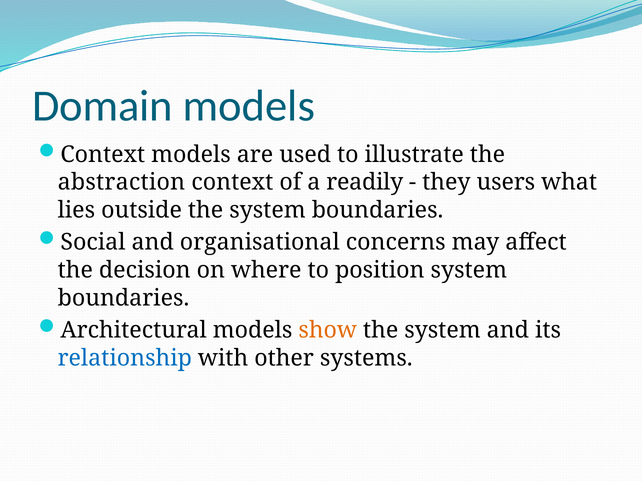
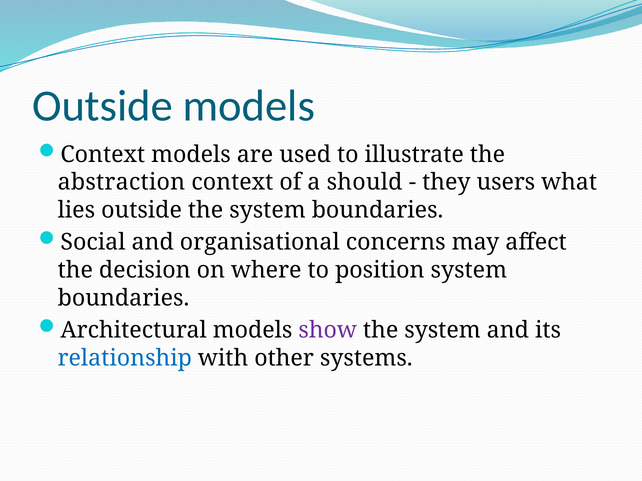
Domain: Domain -> Outside (102, 106)
readily: readily -> should (365, 182)
show colour: orange -> purple (328, 331)
